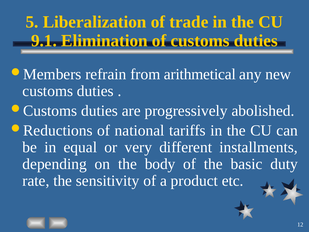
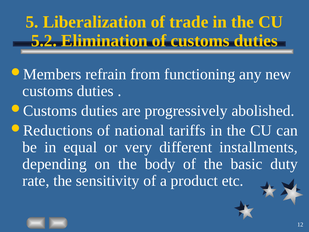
9.1: 9.1 -> 5.2 (44, 41)
arithmetical: arithmetical -> functioning (200, 74)
